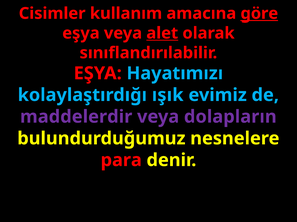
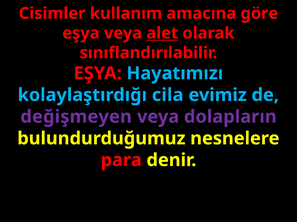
göre underline: present -> none (259, 13)
ışık: ışık -> cila (168, 95)
maddelerdir: maddelerdir -> değişmeyen (76, 117)
